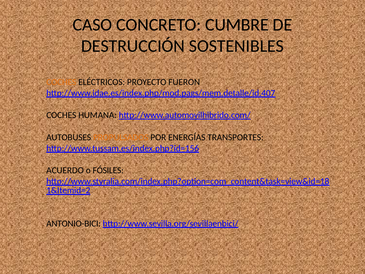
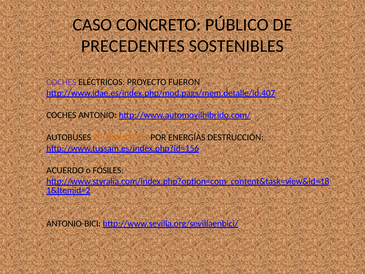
CUMBRE: CUMBRE -> PÚBLICO (237, 25)
DESTRUCCIÓN: DESTRUCCIÓN -> PRECEDENTES (133, 46)
COCHES colour: orange -> purple (61, 82)
HUMANA: HUMANA -> ANTONIO (98, 115)
TRANSPORTES: TRANSPORTES -> DESTRUCCIÓN (235, 137)
